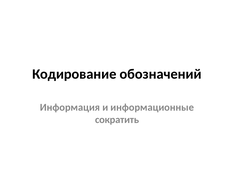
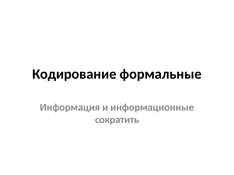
обозначений: обозначений -> формальные (161, 74)
